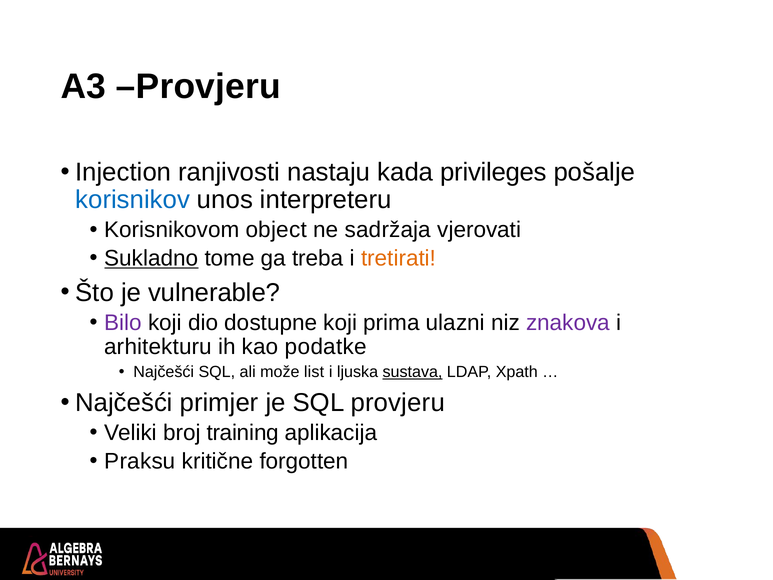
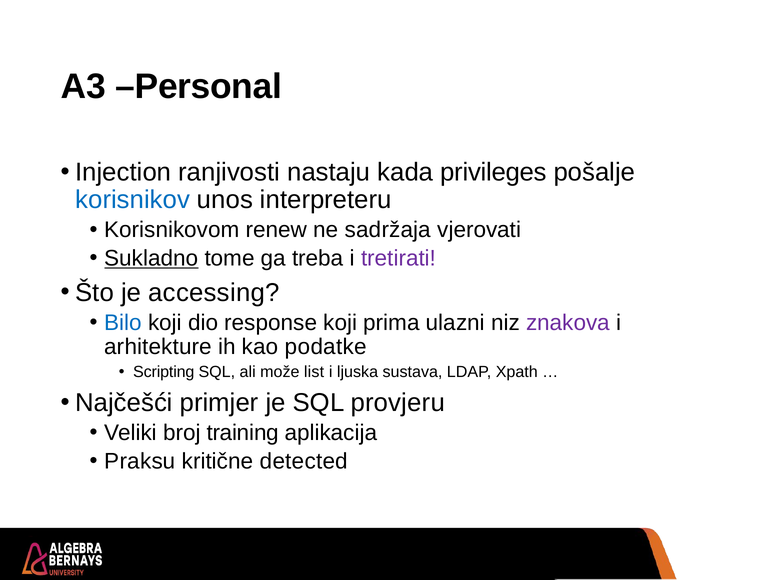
A3 Provjeru: Provjeru -> Personal (199, 87)
object: object -> renew (276, 230)
tretirati colour: orange -> purple (399, 258)
vulnerable: vulnerable -> accessing (214, 292)
Bilo colour: purple -> blue (123, 322)
dostupne: dostupne -> response (271, 322)
arhitekturu: arhitekturu -> arhitekture (158, 347)
Najčešći: Najčešći -> Scripting (164, 372)
sustava underline: present -> none (413, 372)
forgotten: forgotten -> detected (304, 461)
